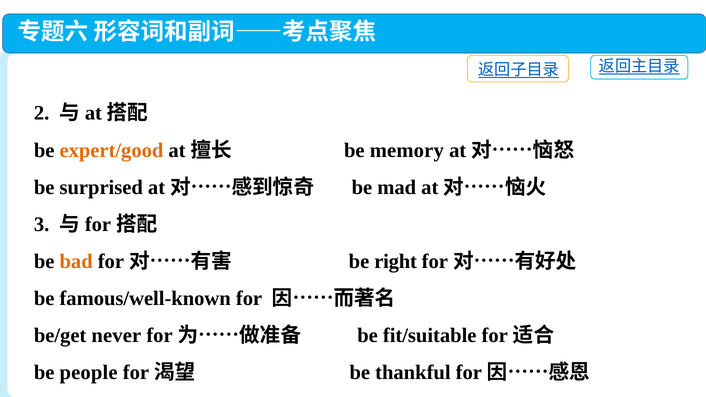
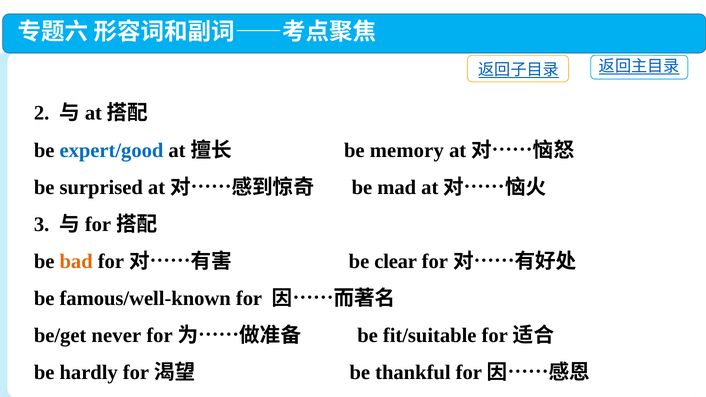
expert/good colour: orange -> blue (111, 150)
right: right -> clear (396, 262)
people: people -> hardly (89, 373)
